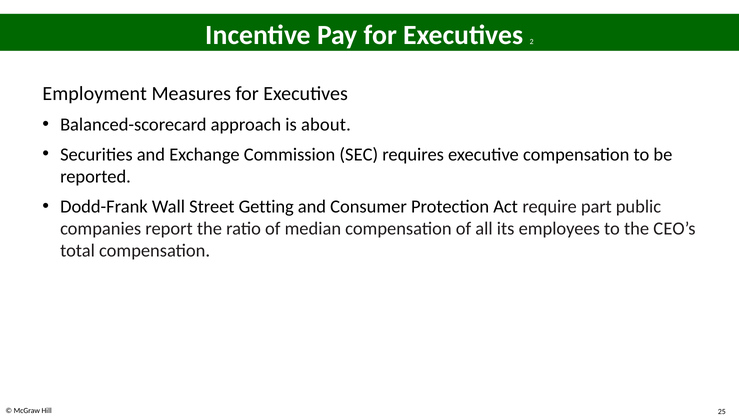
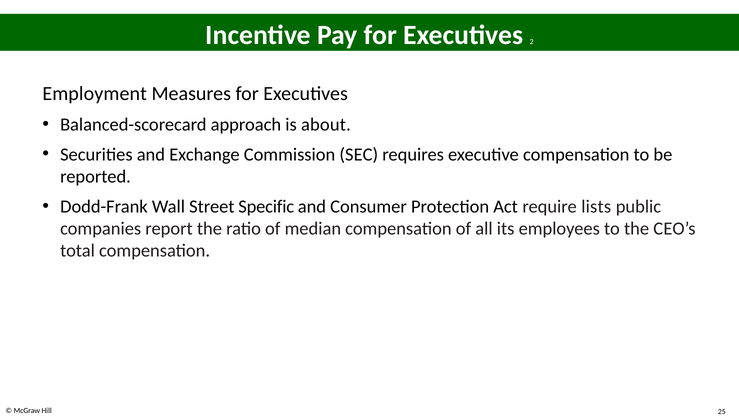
Getting: Getting -> Specific (266, 206)
part: part -> lists (596, 206)
